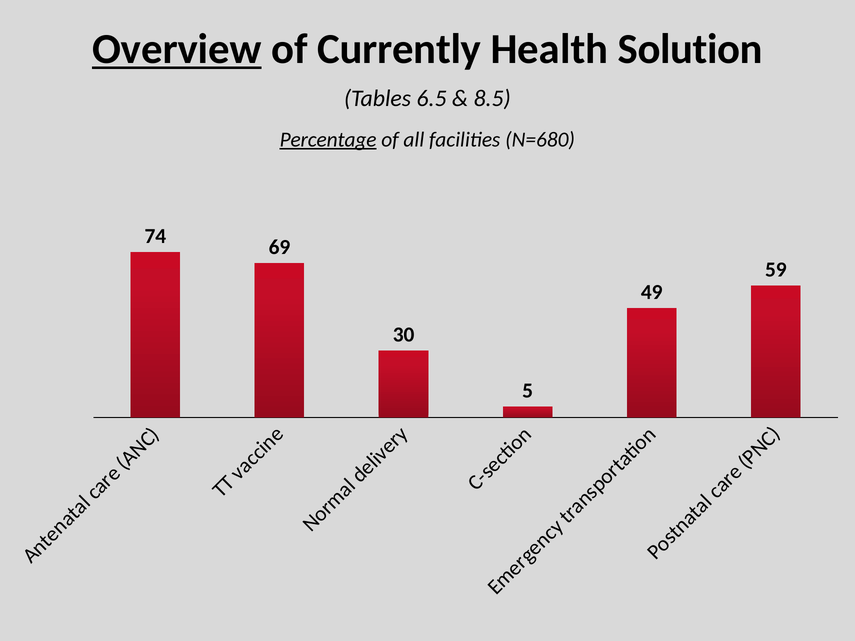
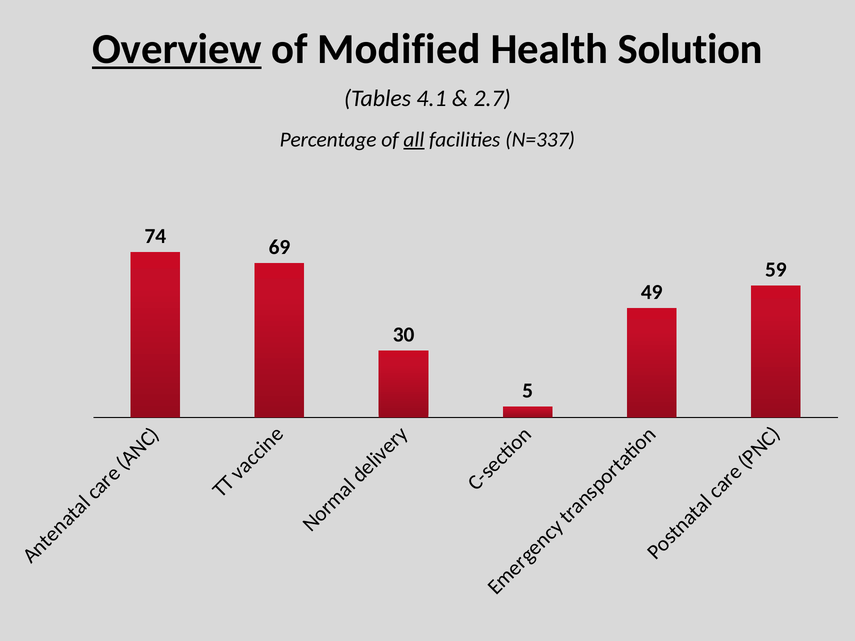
Currently: Currently -> Modified (399, 49)
6.5: 6.5 -> 4.1 (432, 98)
8.5: 8.5 -> 2.7 (492, 98)
Percentage underline: present -> none (328, 140)
all underline: none -> present (414, 140)
N=680: N=680 -> N=337 (540, 140)
